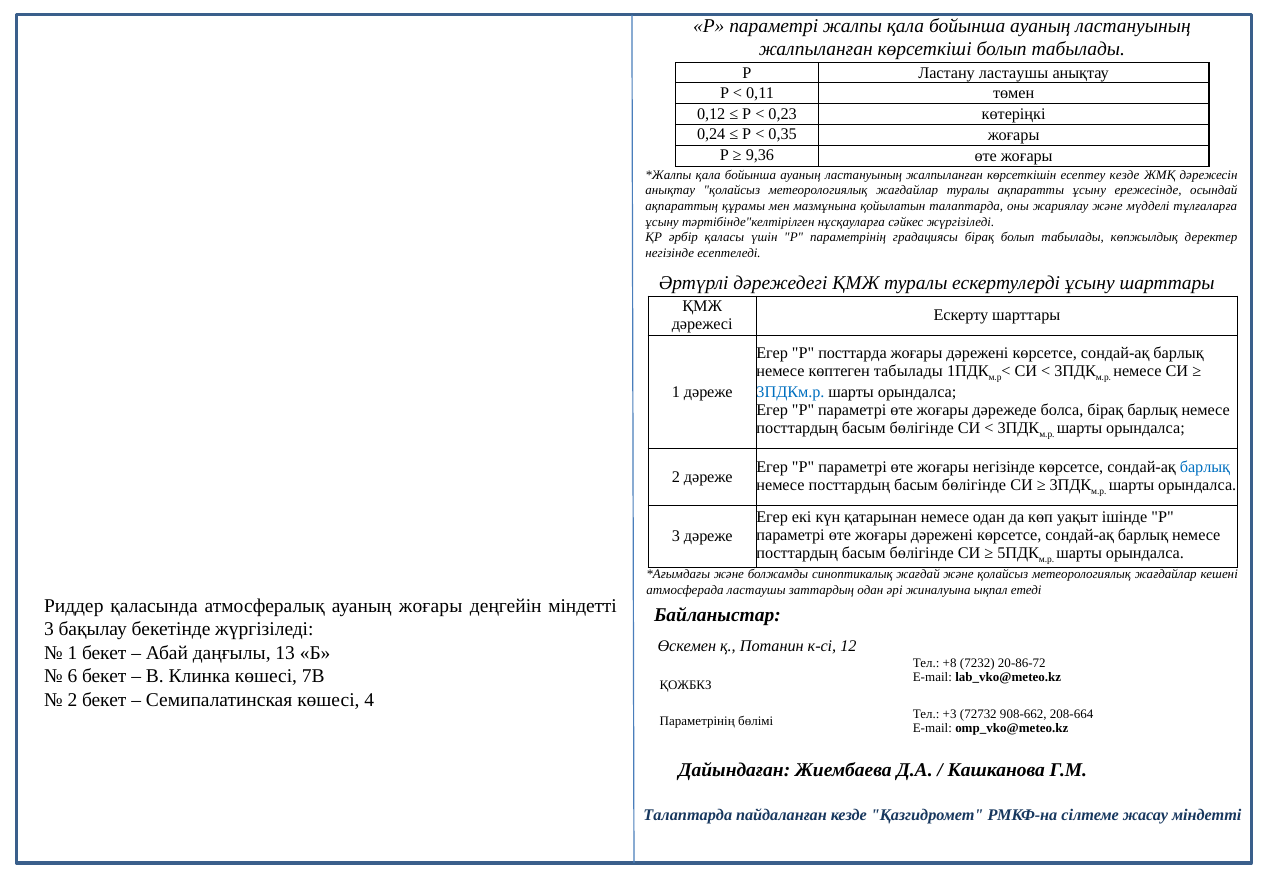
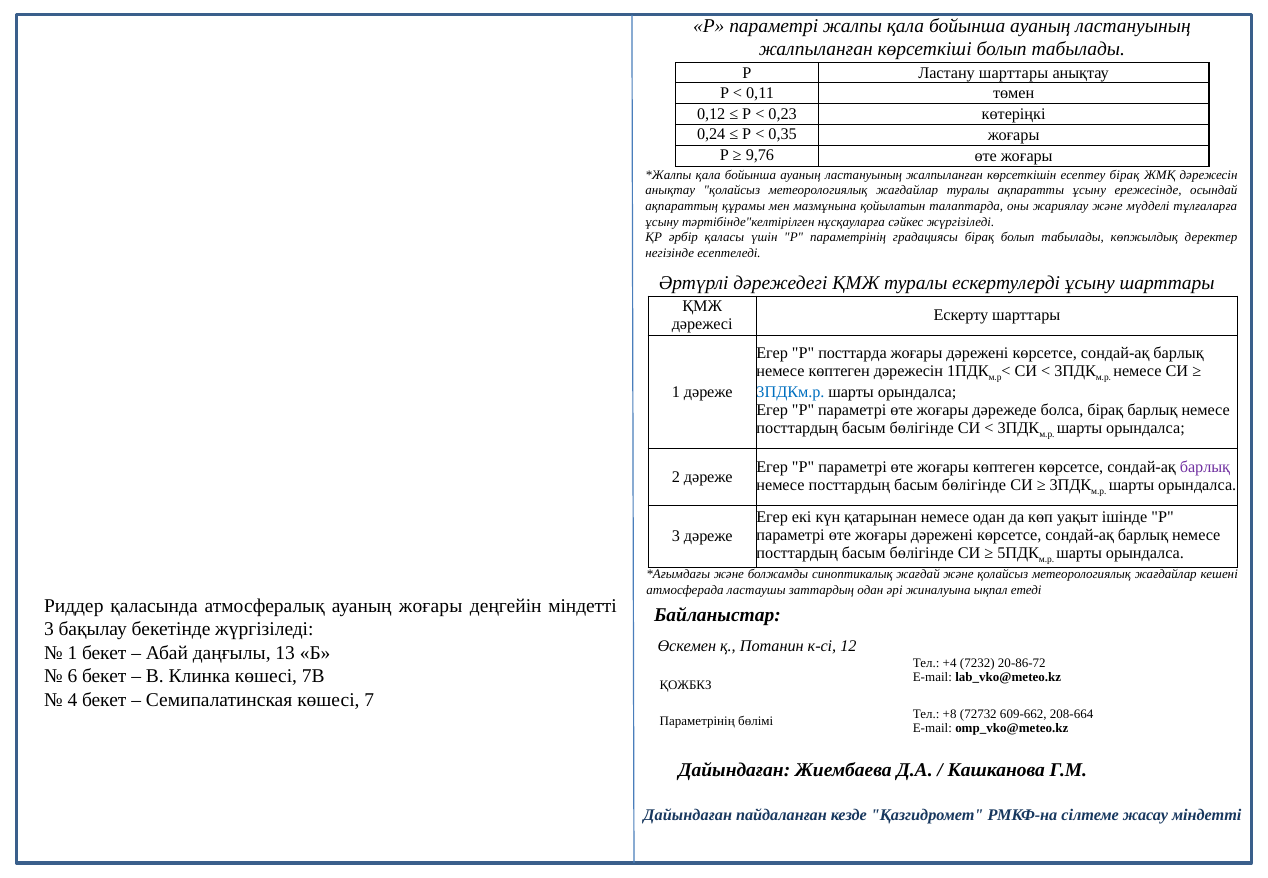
Ластану ластаушы: ластаушы -> шарттары (1014, 73)
9,36: 9,36 -> 9,76 (760, 155)
есептеу кезде: кезде -> бірақ (1125, 175)
көптеген табылады: табылады -> дәрежесін (908, 371)
жоғары негізінде: негізінде -> көптеген (1004, 467)
барлық colour: blue -> purple (1205, 467)
+8: +8 -> +4 (950, 663)
2: 2 -> 4 (72, 700)
4: 4 -> 7 (369, 700)
+3: +3 -> +8 (950, 714)
908-662: 908-662 -> 609-662 (1023, 714)
Талаптарда: Талаптарда -> Дайындаған (688, 815)
